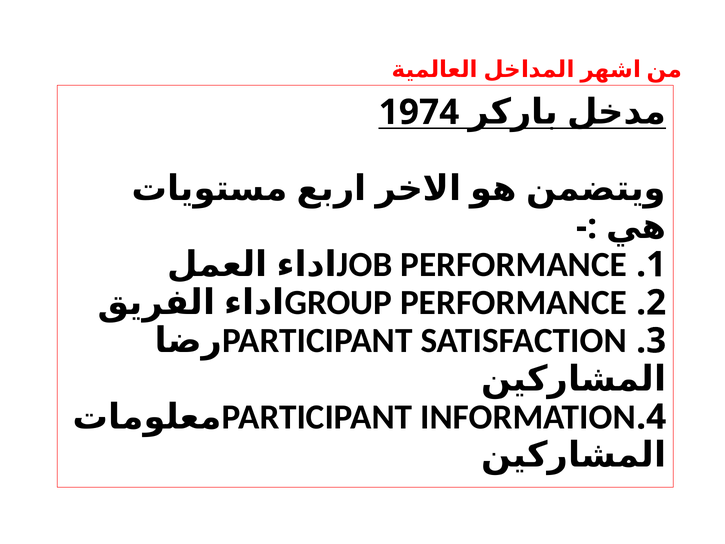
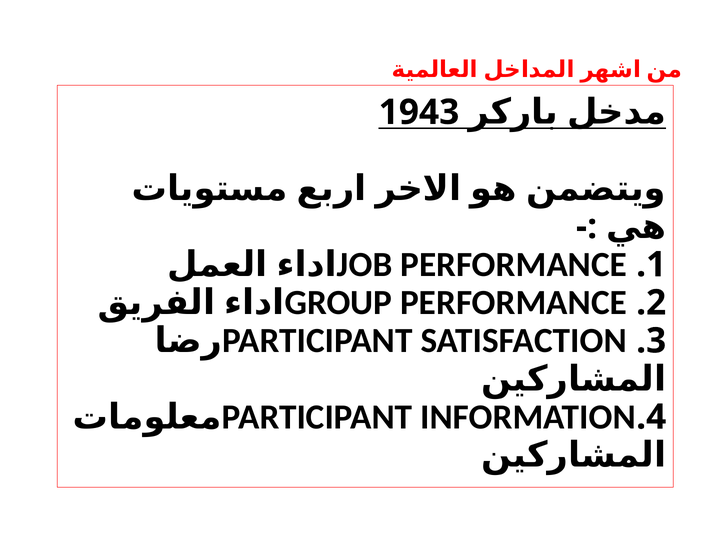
1974: 1974 -> 1943 (419, 112)
